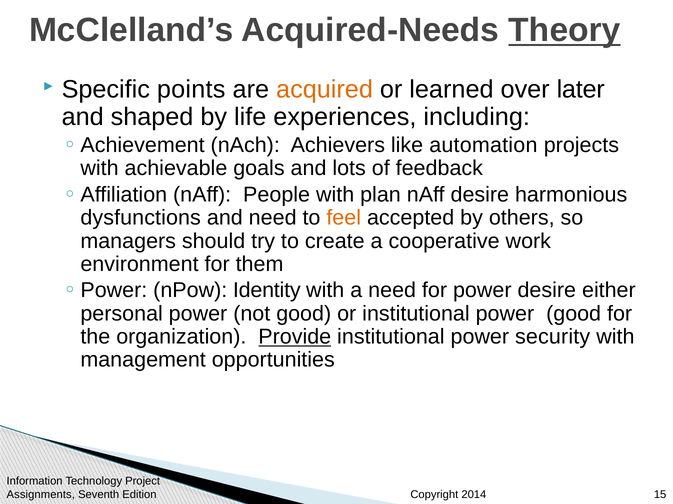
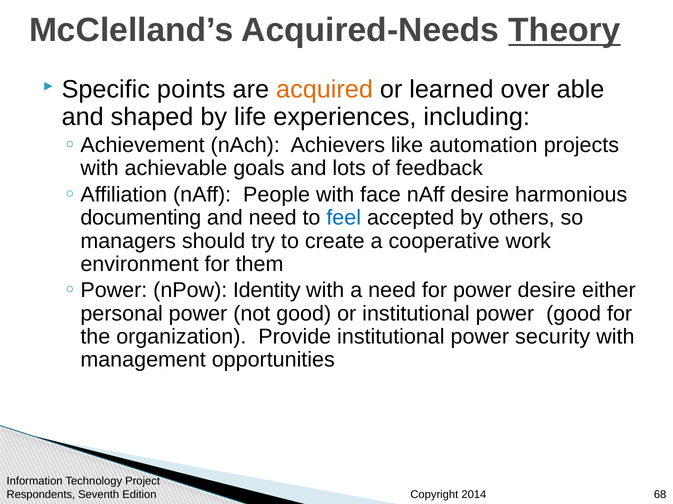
later: later -> able (581, 90)
plan: plan -> face (380, 195)
dysfunctions: dysfunctions -> documenting (141, 218)
feel colour: orange -> blue (344, 218)
Provide underline: present -> none (295, 337)
Assignments: Assignments -> Respondents (41, 495)
15: 15 -> 68 (660, 495)
